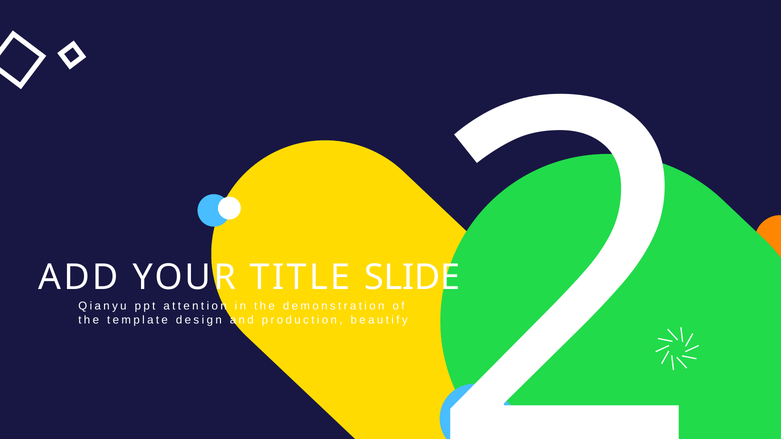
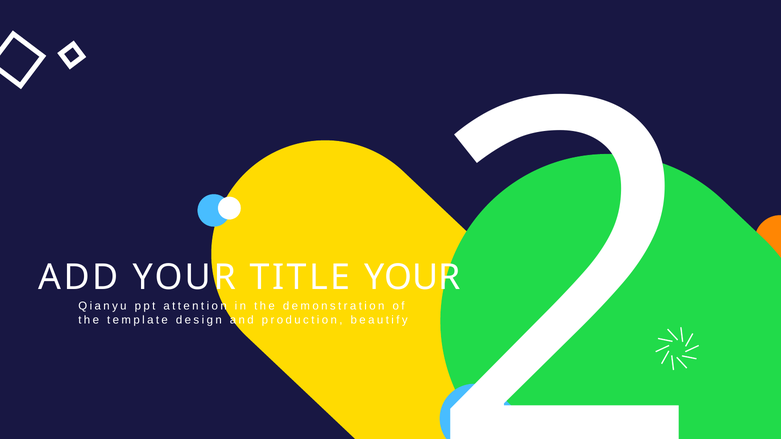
TITLE SLIDE: SLIDE -> YOUR (412, 278)
